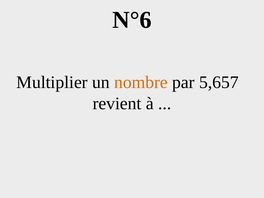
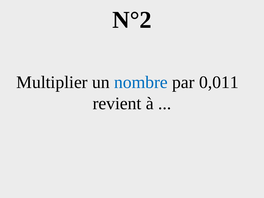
N°6: N°6 -> N°2 (132, 20)
nombre colour: orange -> blue (141, 82)
5,657: 5,657 -> 0,011 (219, 82)
